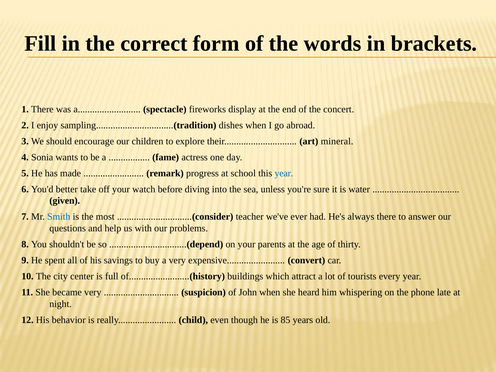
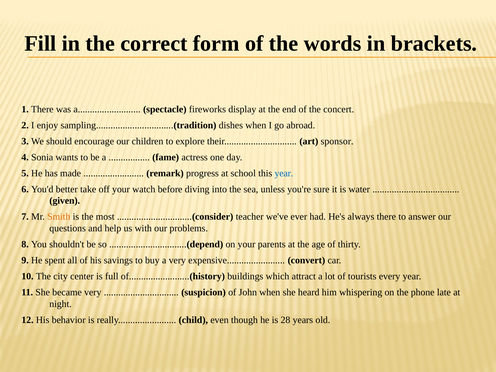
mineral: mineral -> sponsor (337, 141)
Smith colour: blue -> orange (59, 217)
85: 85 -> 28 (285, 320)
